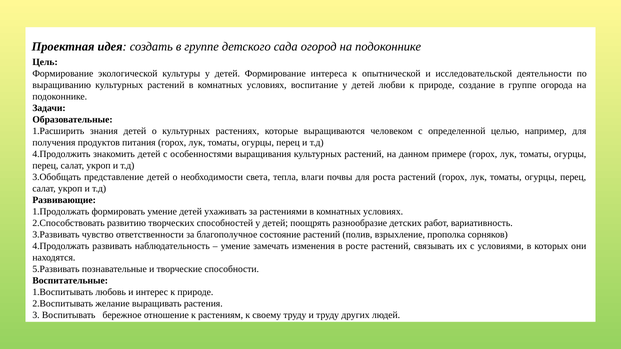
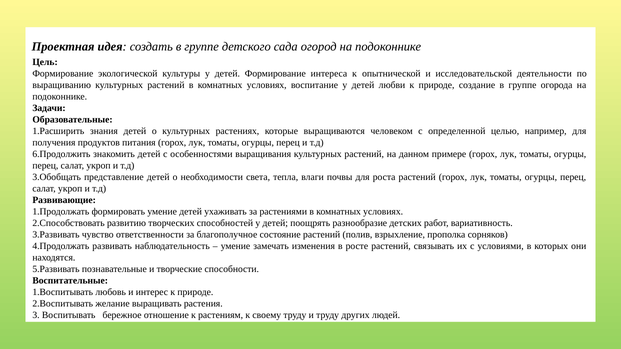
4.Продолжить: 4.Продолжить -> 6.Продолжить (61, 154)
